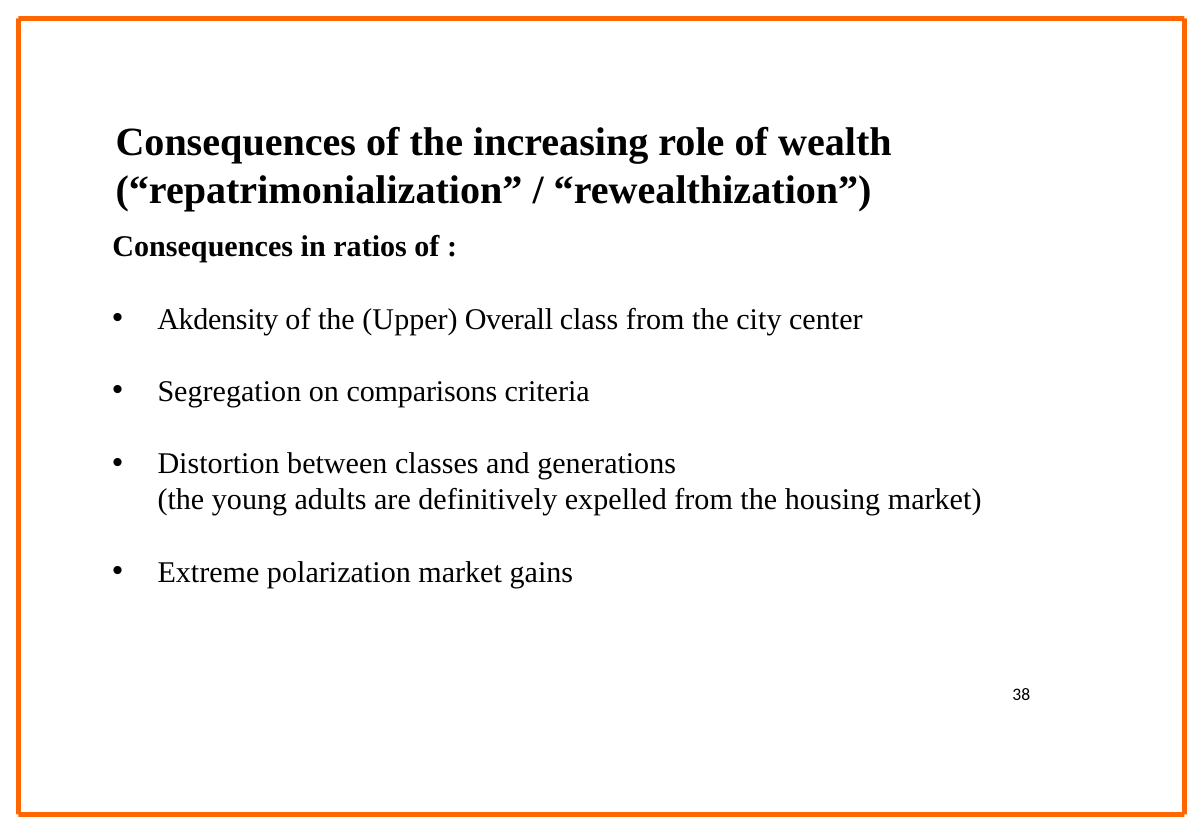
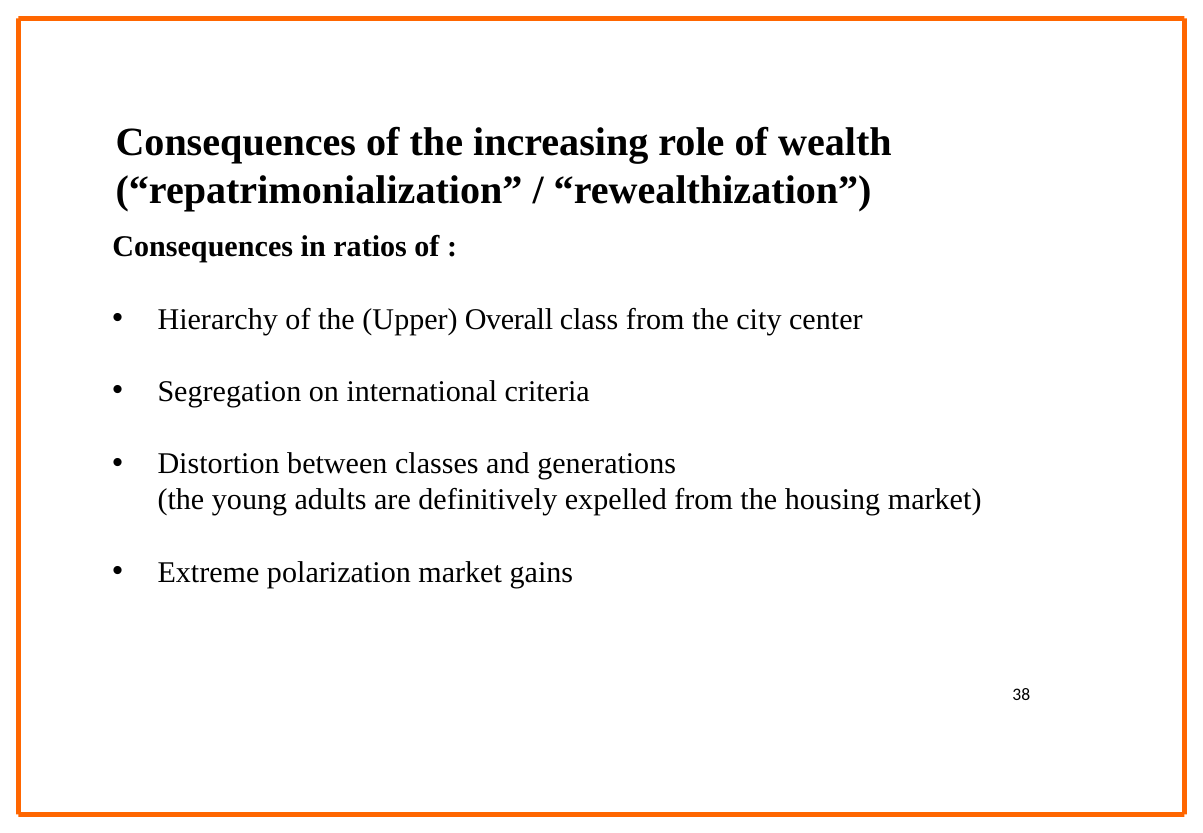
Akdensity: Akdensity -> Hierarchy (218, 319)
comparisons: comparisons -> international (422, 391)
